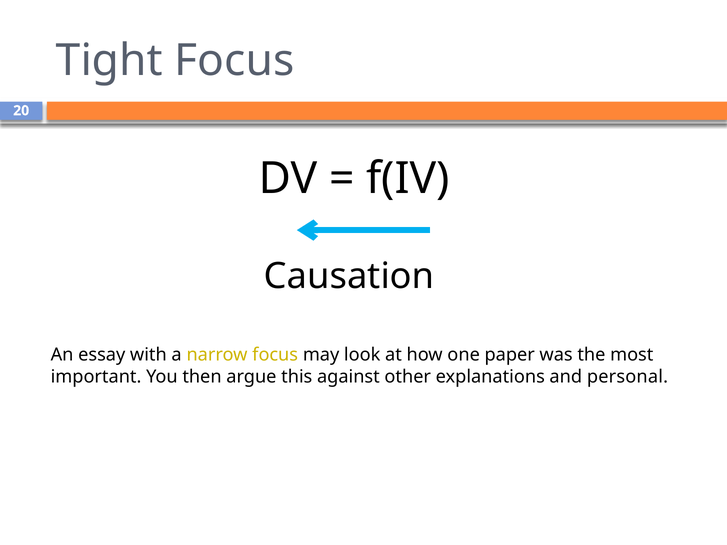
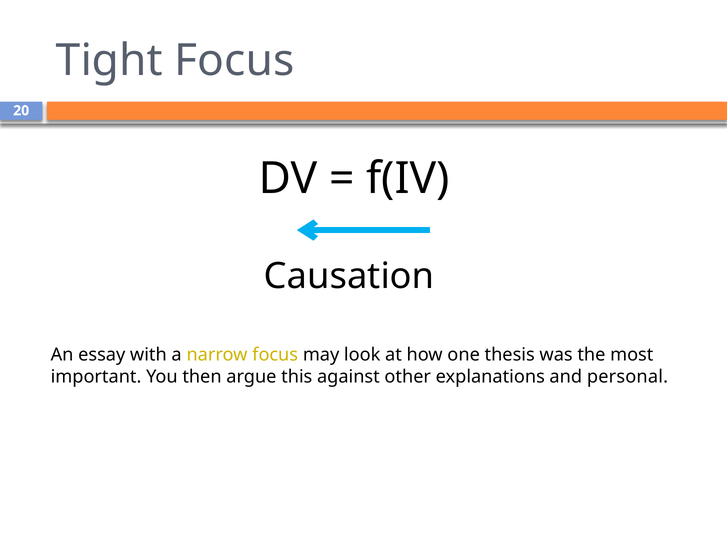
paper: paper -> thesis (510, 355)
